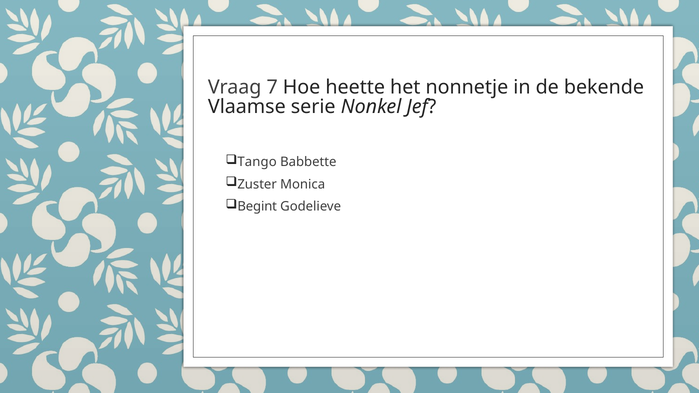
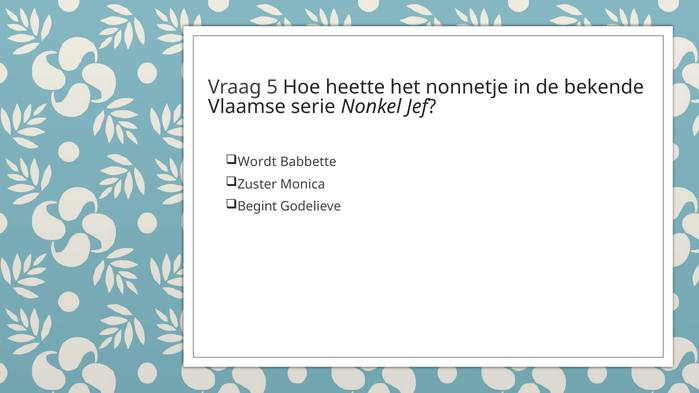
7: 7 -> 5 (272, 87)
Tango: Tango -> Wordt (257, 162)
